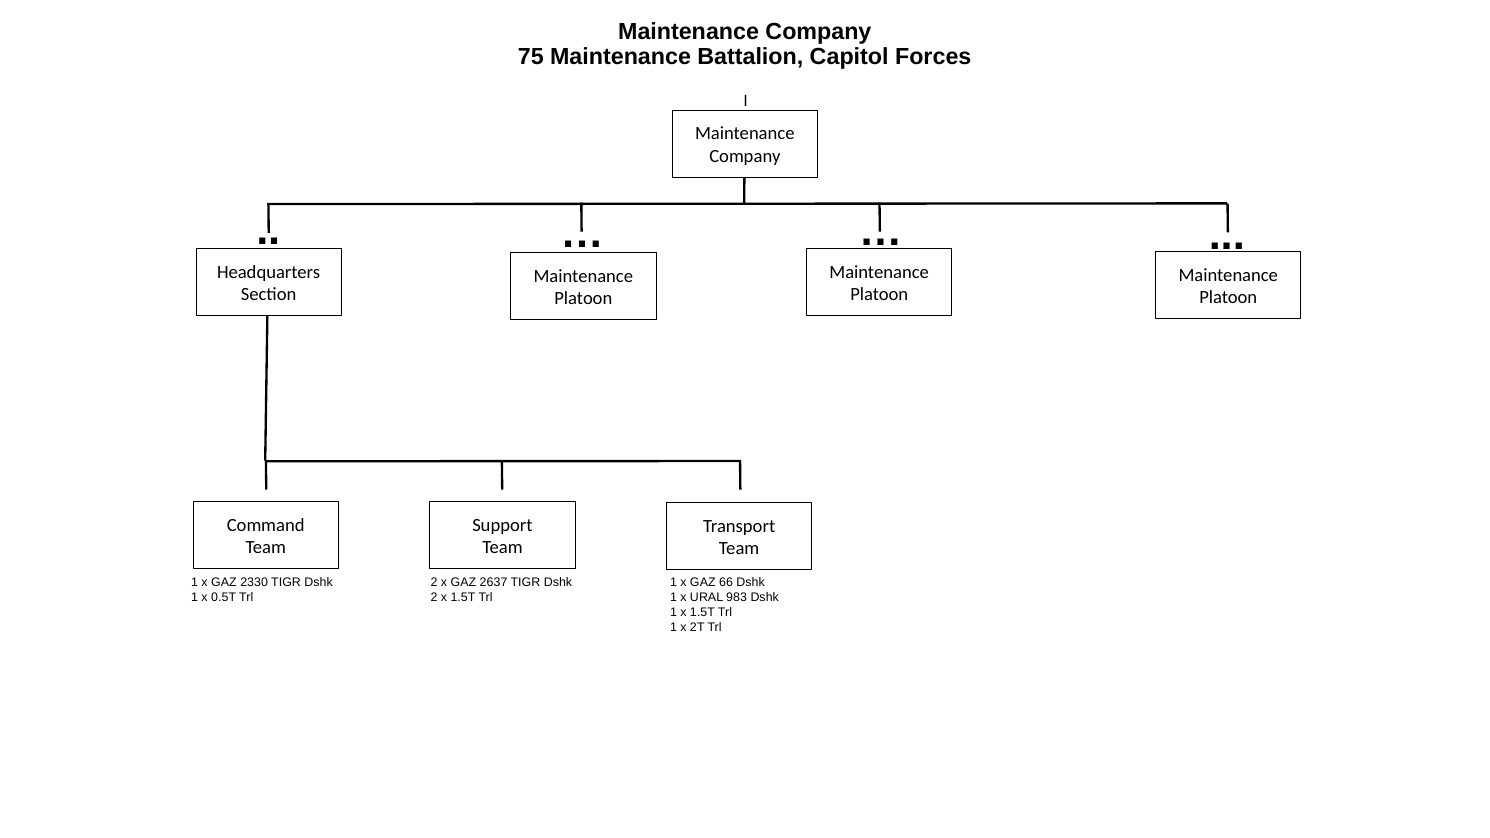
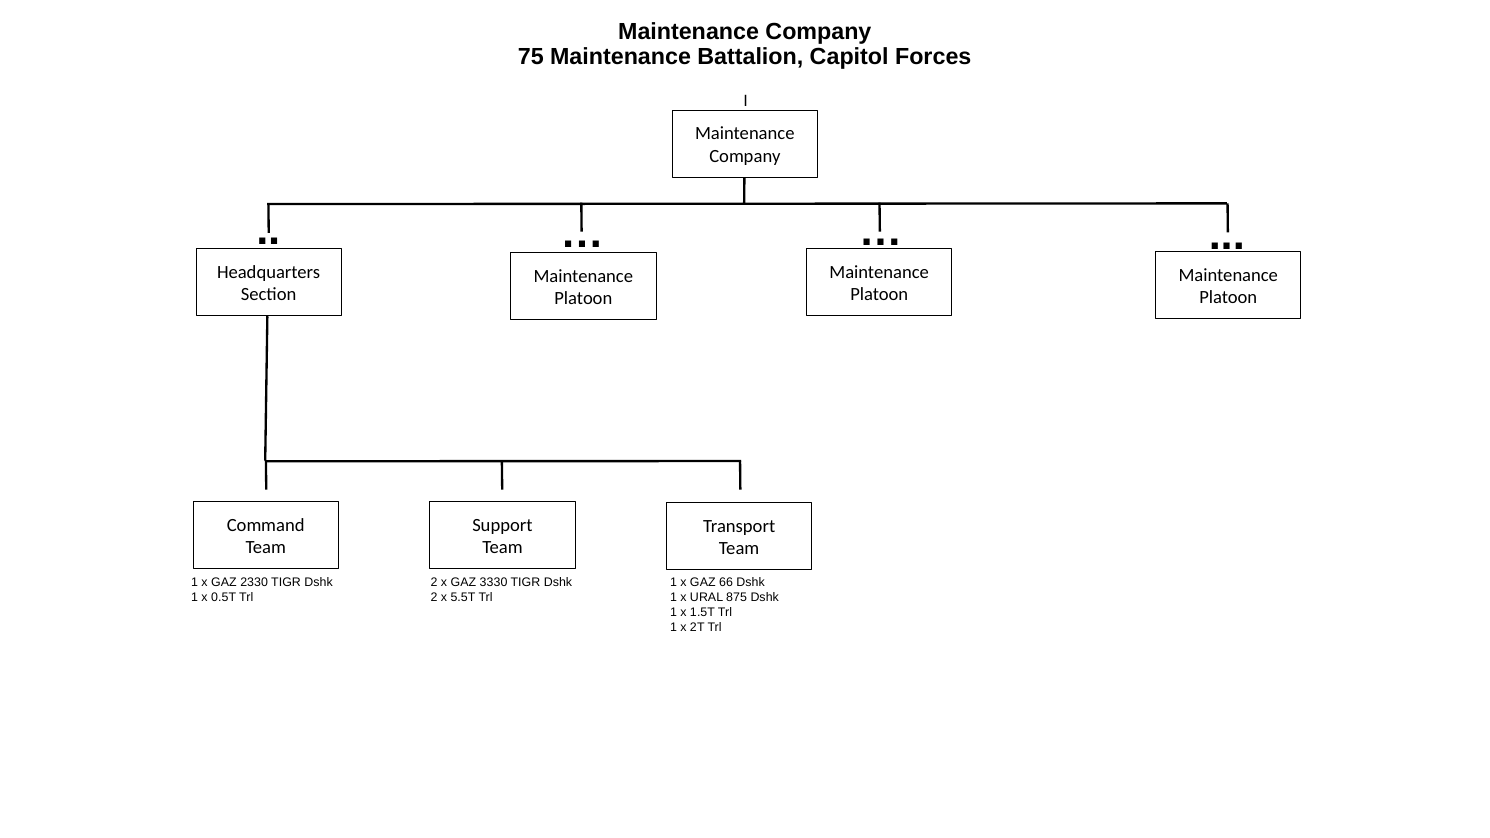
2637: 2637 -> 3330 (494, 582)
2 x 1.5T: 1.5T -> 5.5T (463, 597)
983: 983 -> 875 (737, 597)
